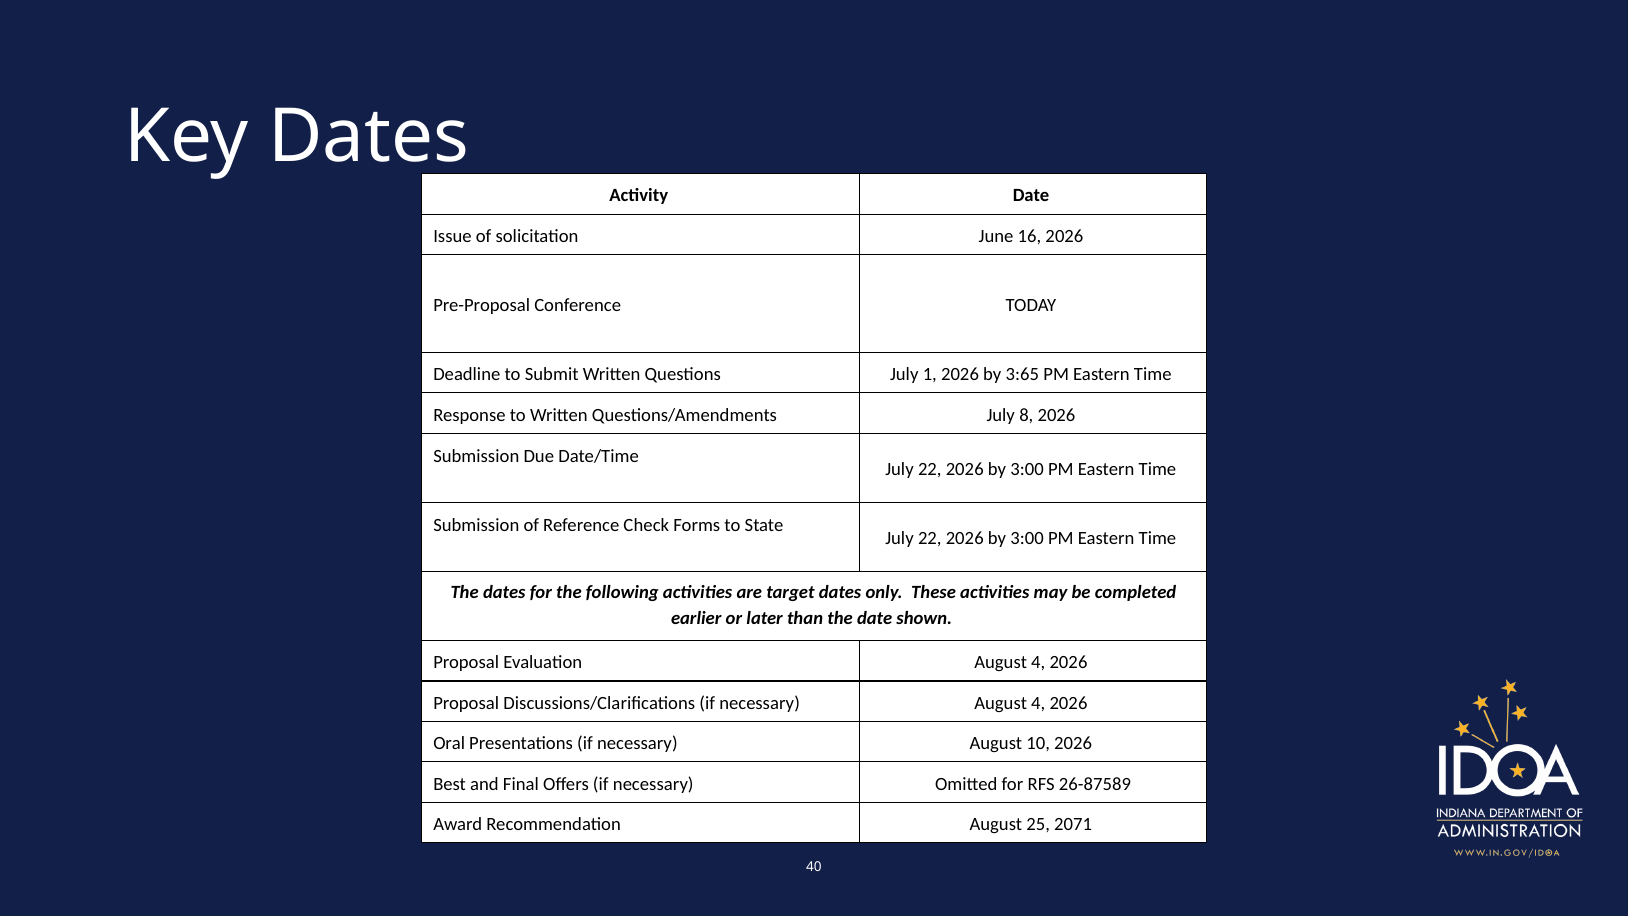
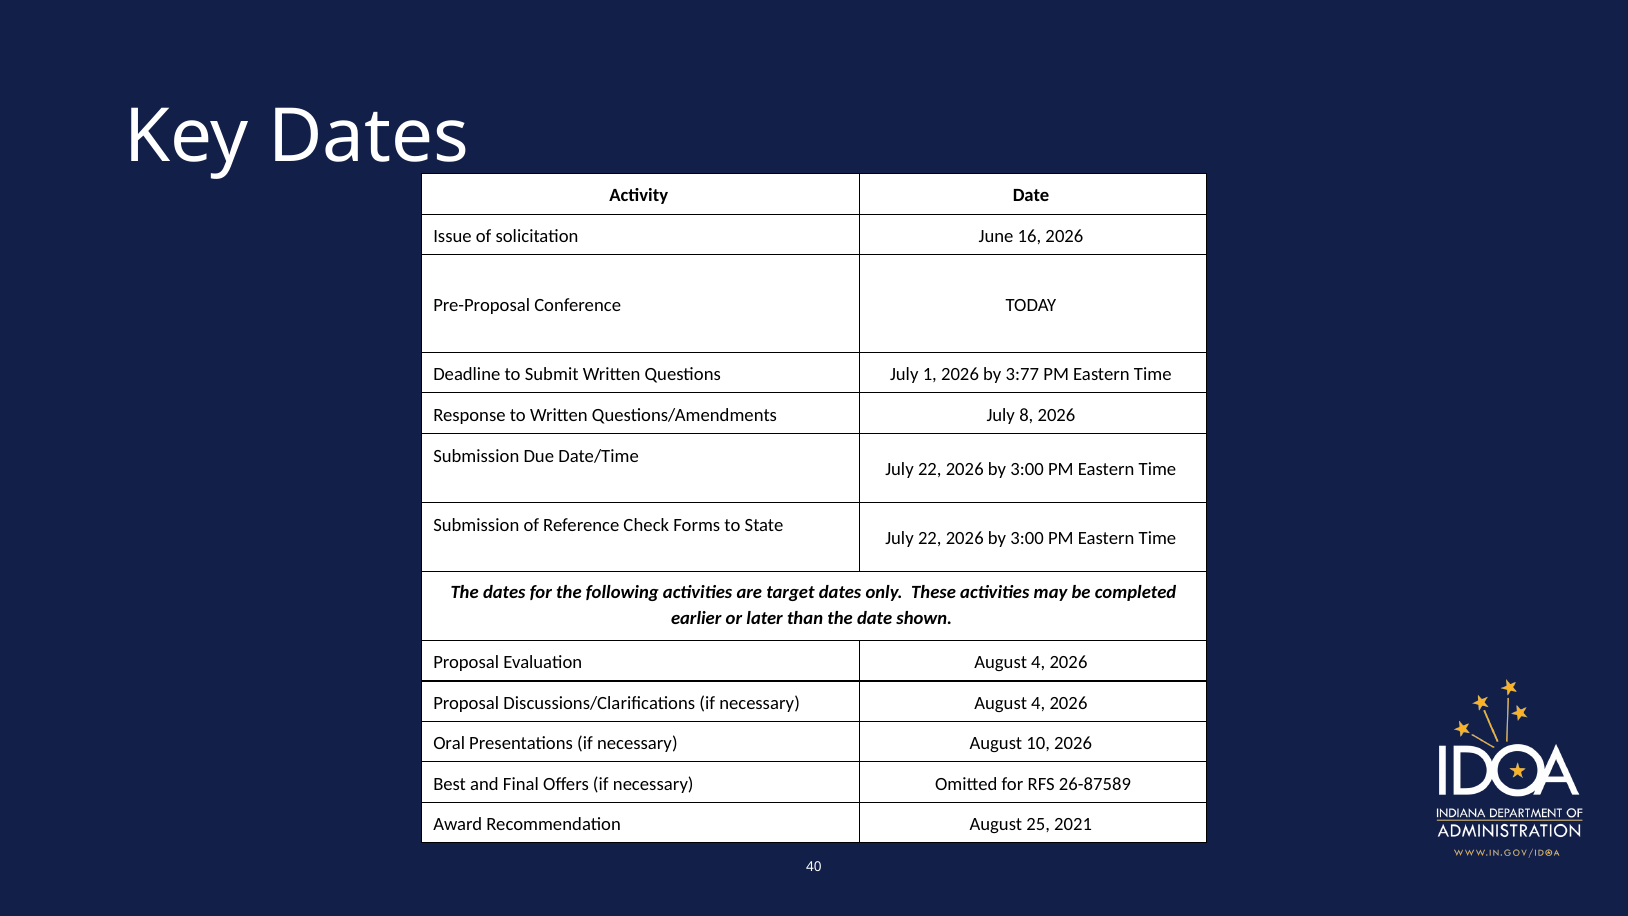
3:65: 3:65 -> 3:77 (1022, 374)
2071: 2071 -> 2021 (1073, 824)
